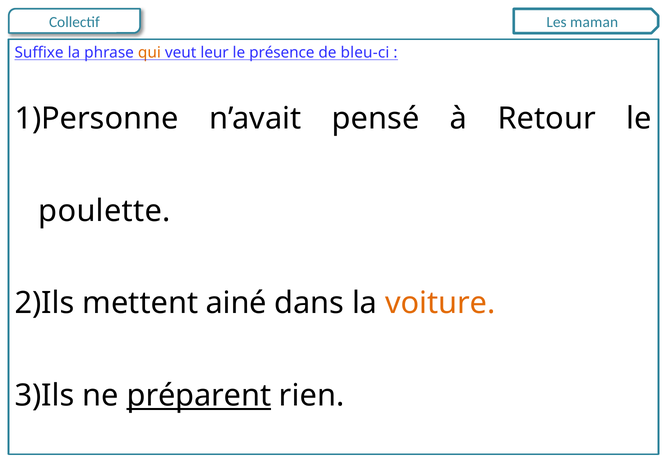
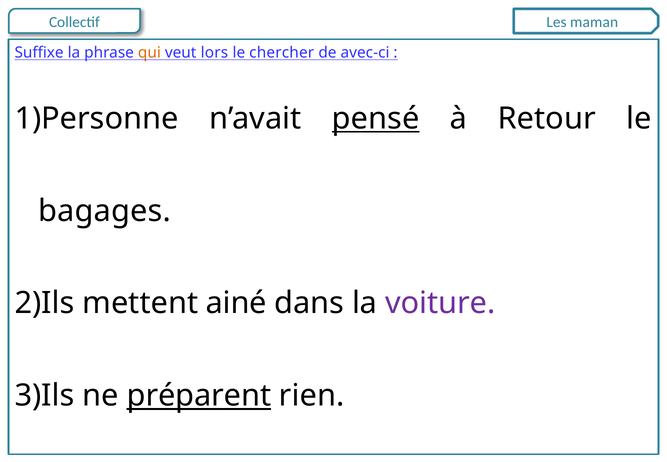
leur: leur -> lors (214, 53)
présence: présence -> chercher (282, 53)
bleu-ci: bleu-ci -> avec-ci (365, 53)
pensé underline: none -> present (376, 118)
poulette: poulette -> bagages (105, 211)
voiture colour: orange -> purple (440, 303)
